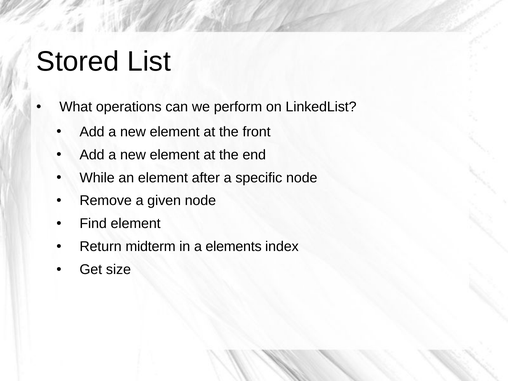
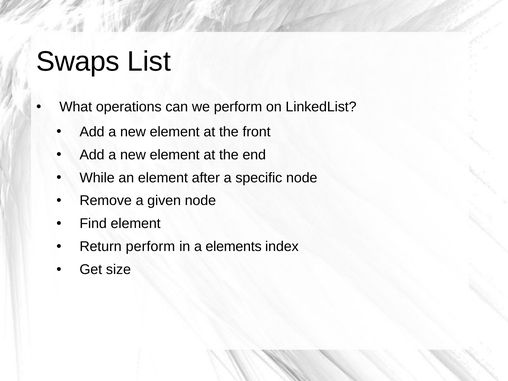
Stored: Stored -> Swaps (78, 61)
Return midterm: midterm -> perform (150, 247)
